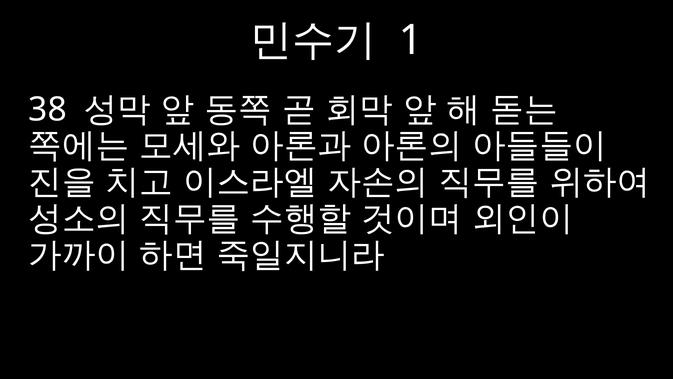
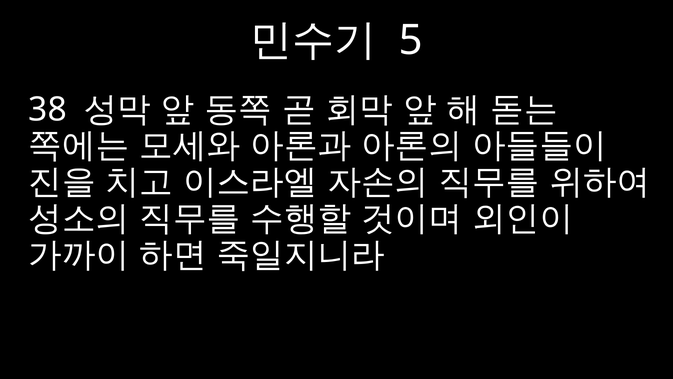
1: 1 -> 5 (411, 41)
